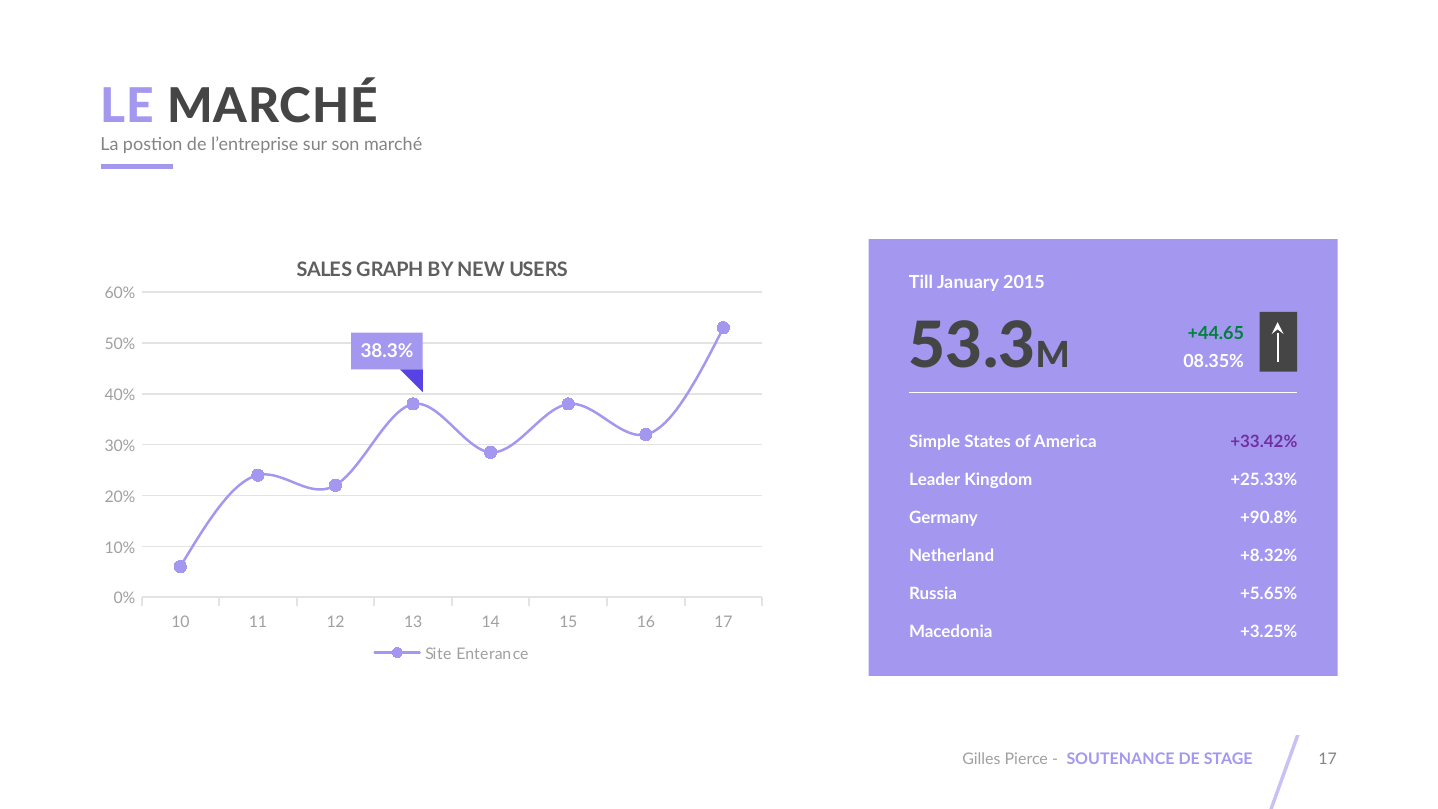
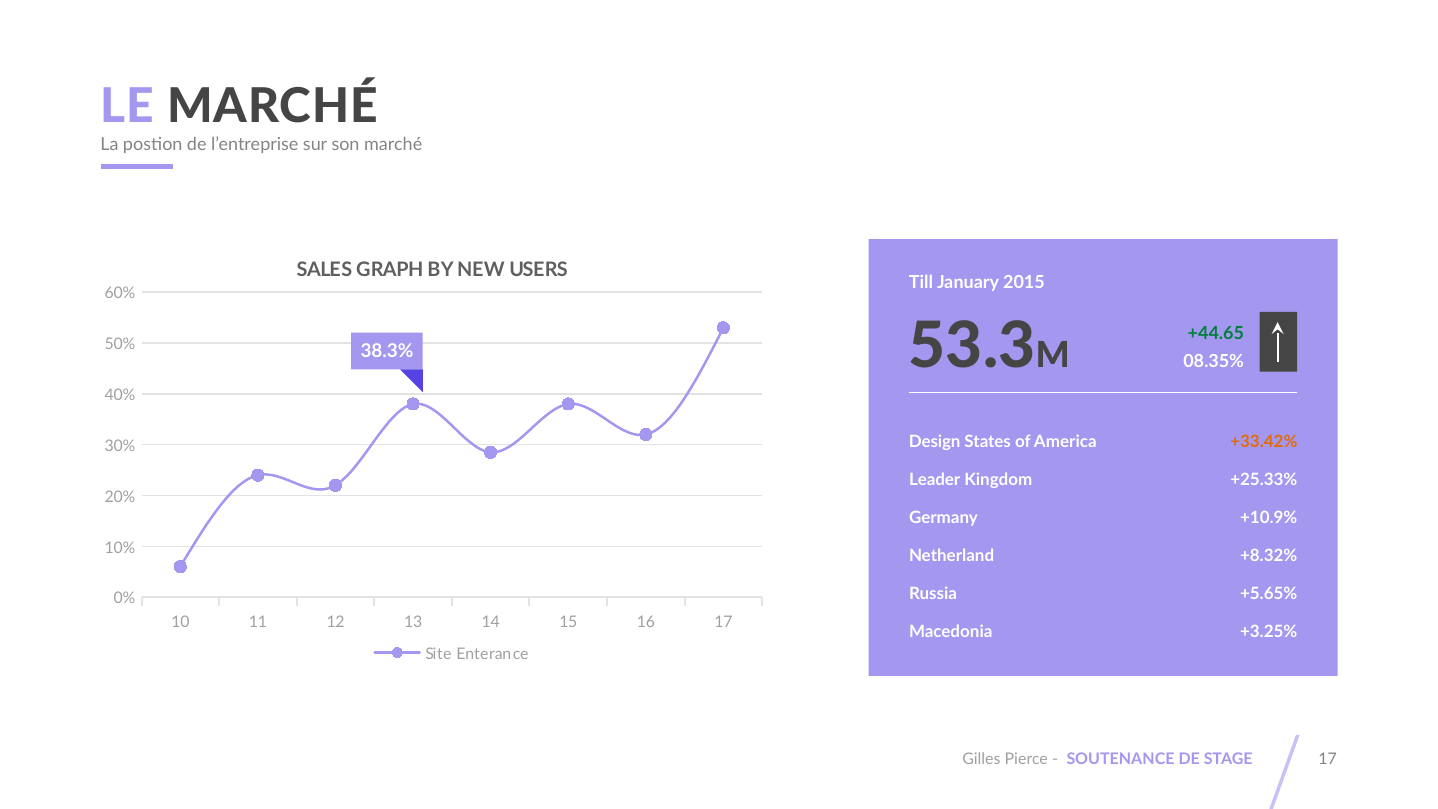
Simple: Simple -> Design (935, 442)
+33.42% colour: purple -> orange (1264, 442)
+90.8%: +90.8% -> +10.9% (1269, 518)
